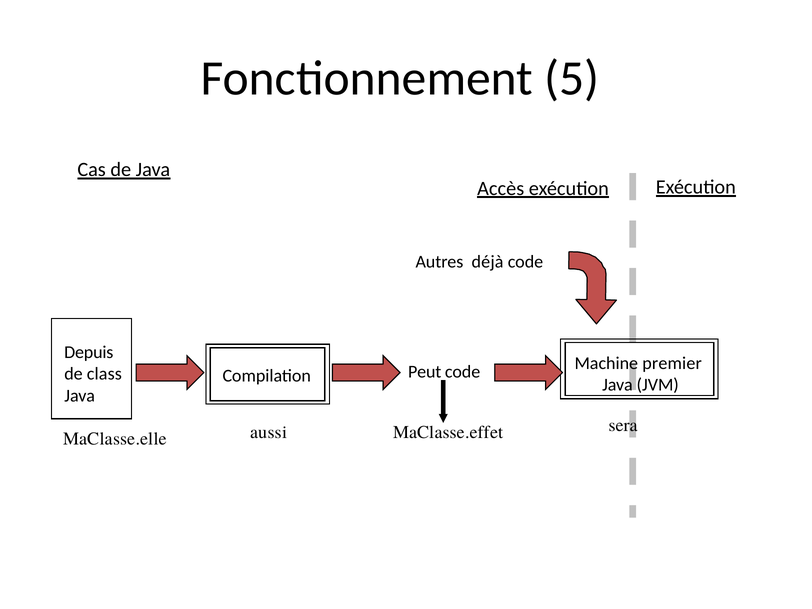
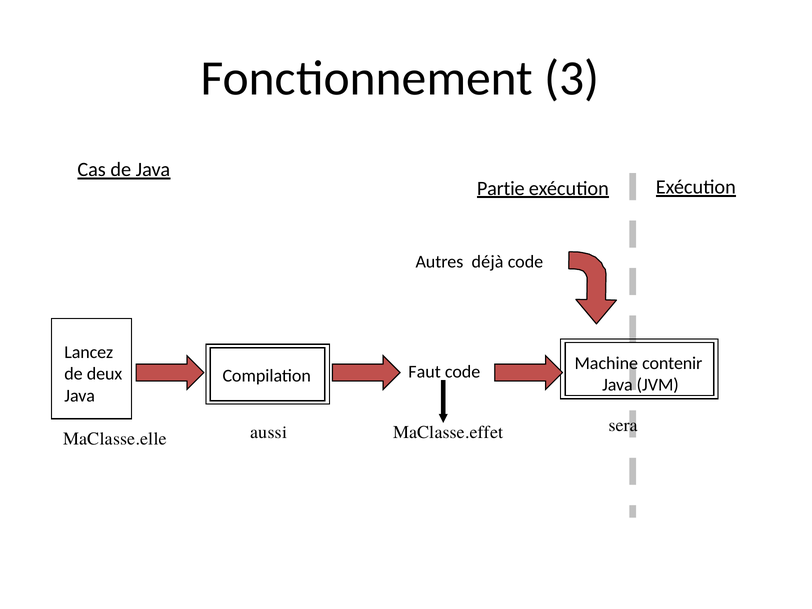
5: 5 -> 3 (572, 79)
Accès: Accès -> Partie (501, 188)
Depuis: Depuis -> Lancez (89, 352)
premier: premier -> contenir (672, 363)
Peut: Peut -> Faut (425, 372)
class: class -> deux (104, 374)
